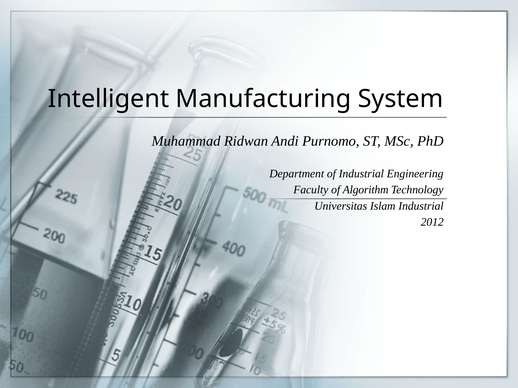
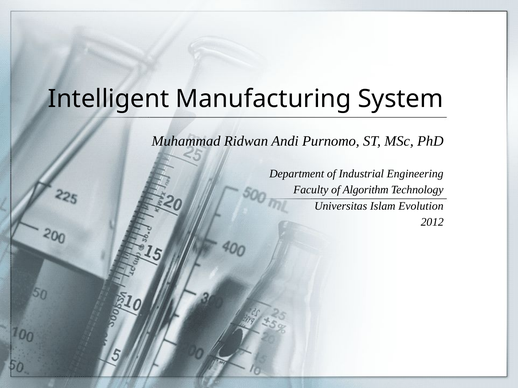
Islam Industrial: Industrial -> Evolution (421, 206)
